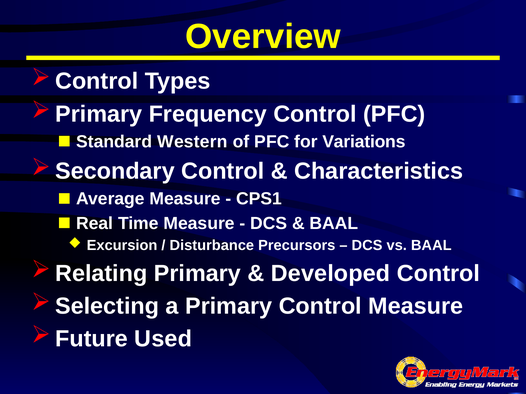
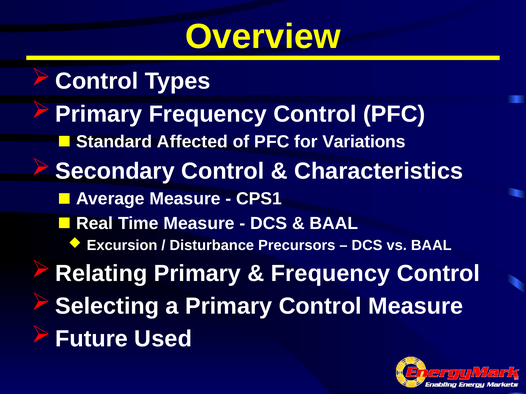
Western: Western -> Affected (192, 142)
Developed: Developed -> Frequency (331, 274)
